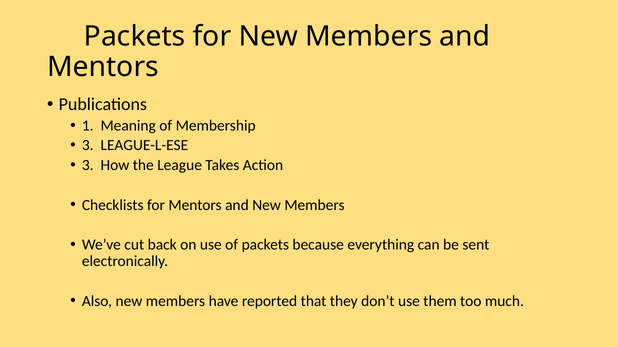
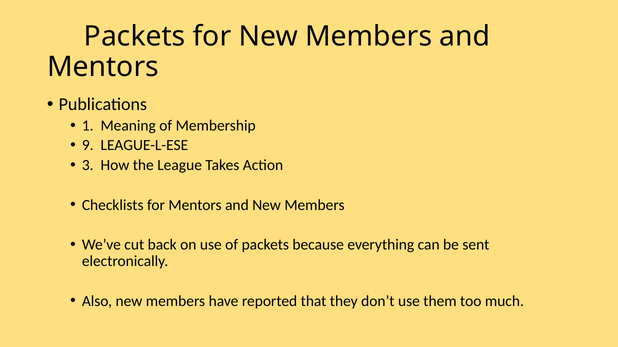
3: 3 -> 9 (88, 146)
